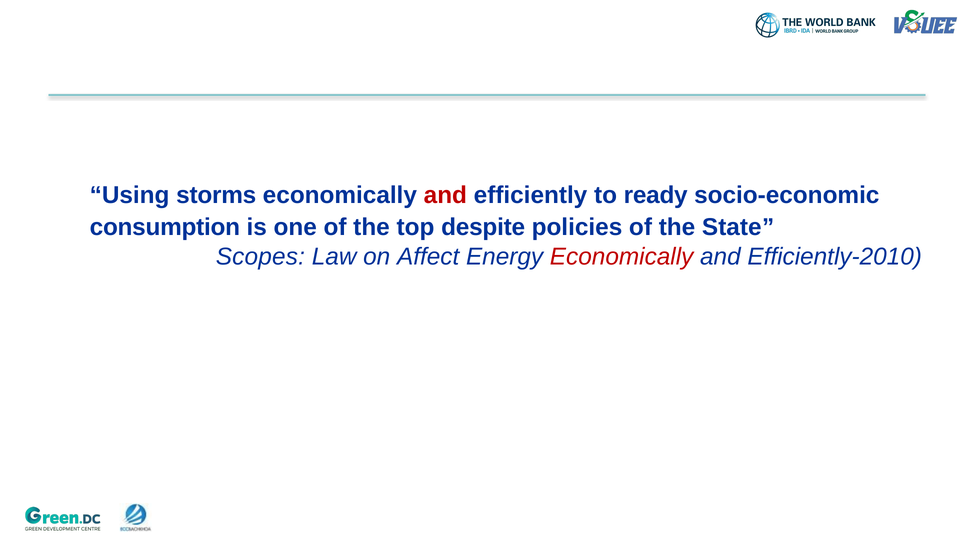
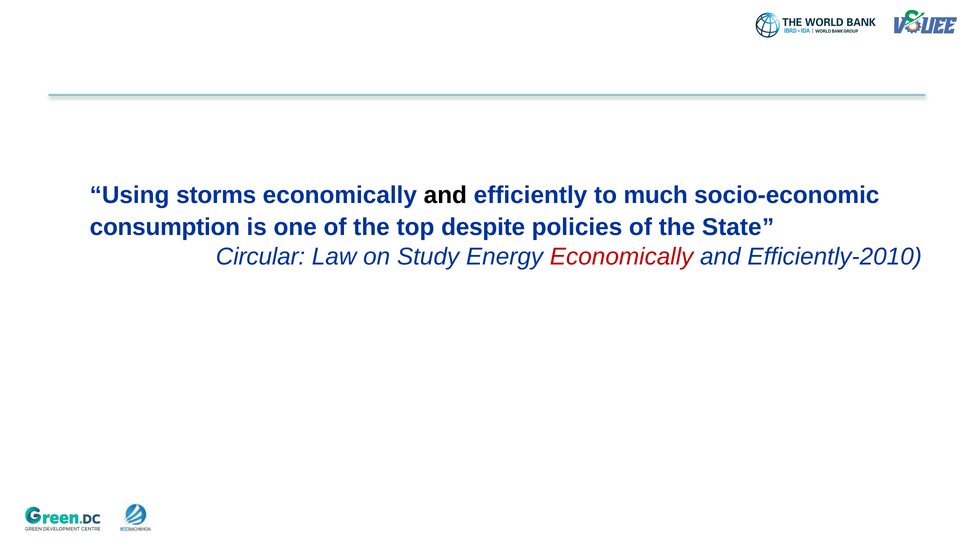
and colour: red -> black (445, 195)
ready: ready -> much (656, 195)
Scopes: Scopes -> Circular (261, 257)
Affect: Affect -> Study (428, 257)
